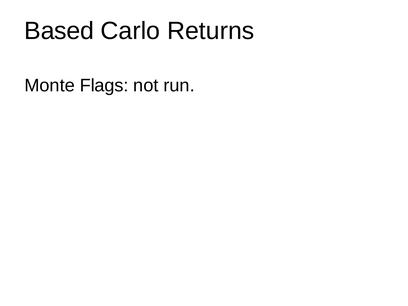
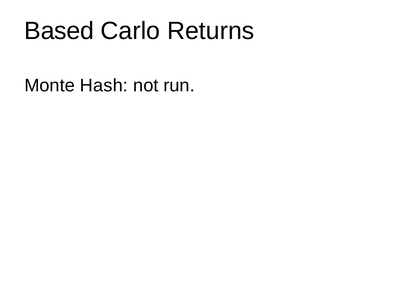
Flags: Flags -> Hash (104, 86)
